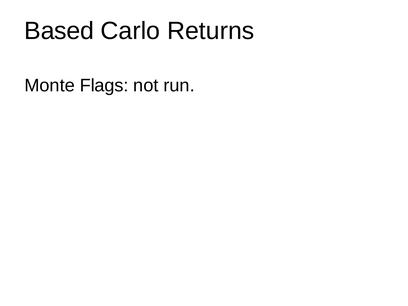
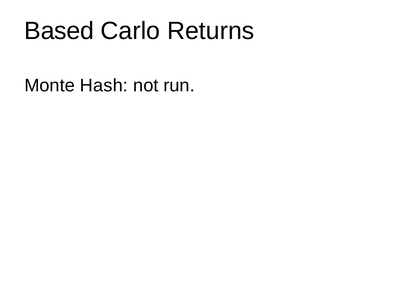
Flags: Flags -> Hash (104, 86)
